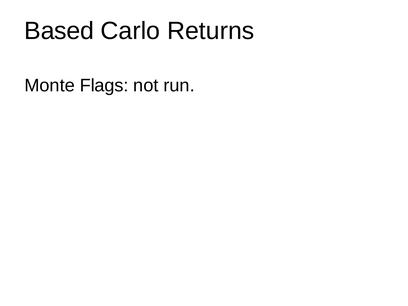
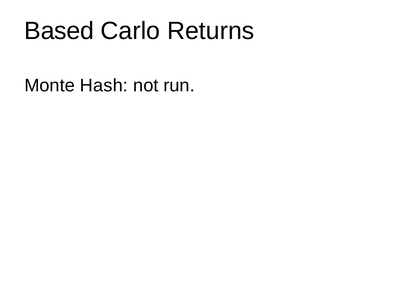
Flags: Flags -> Hash (104, 86)
